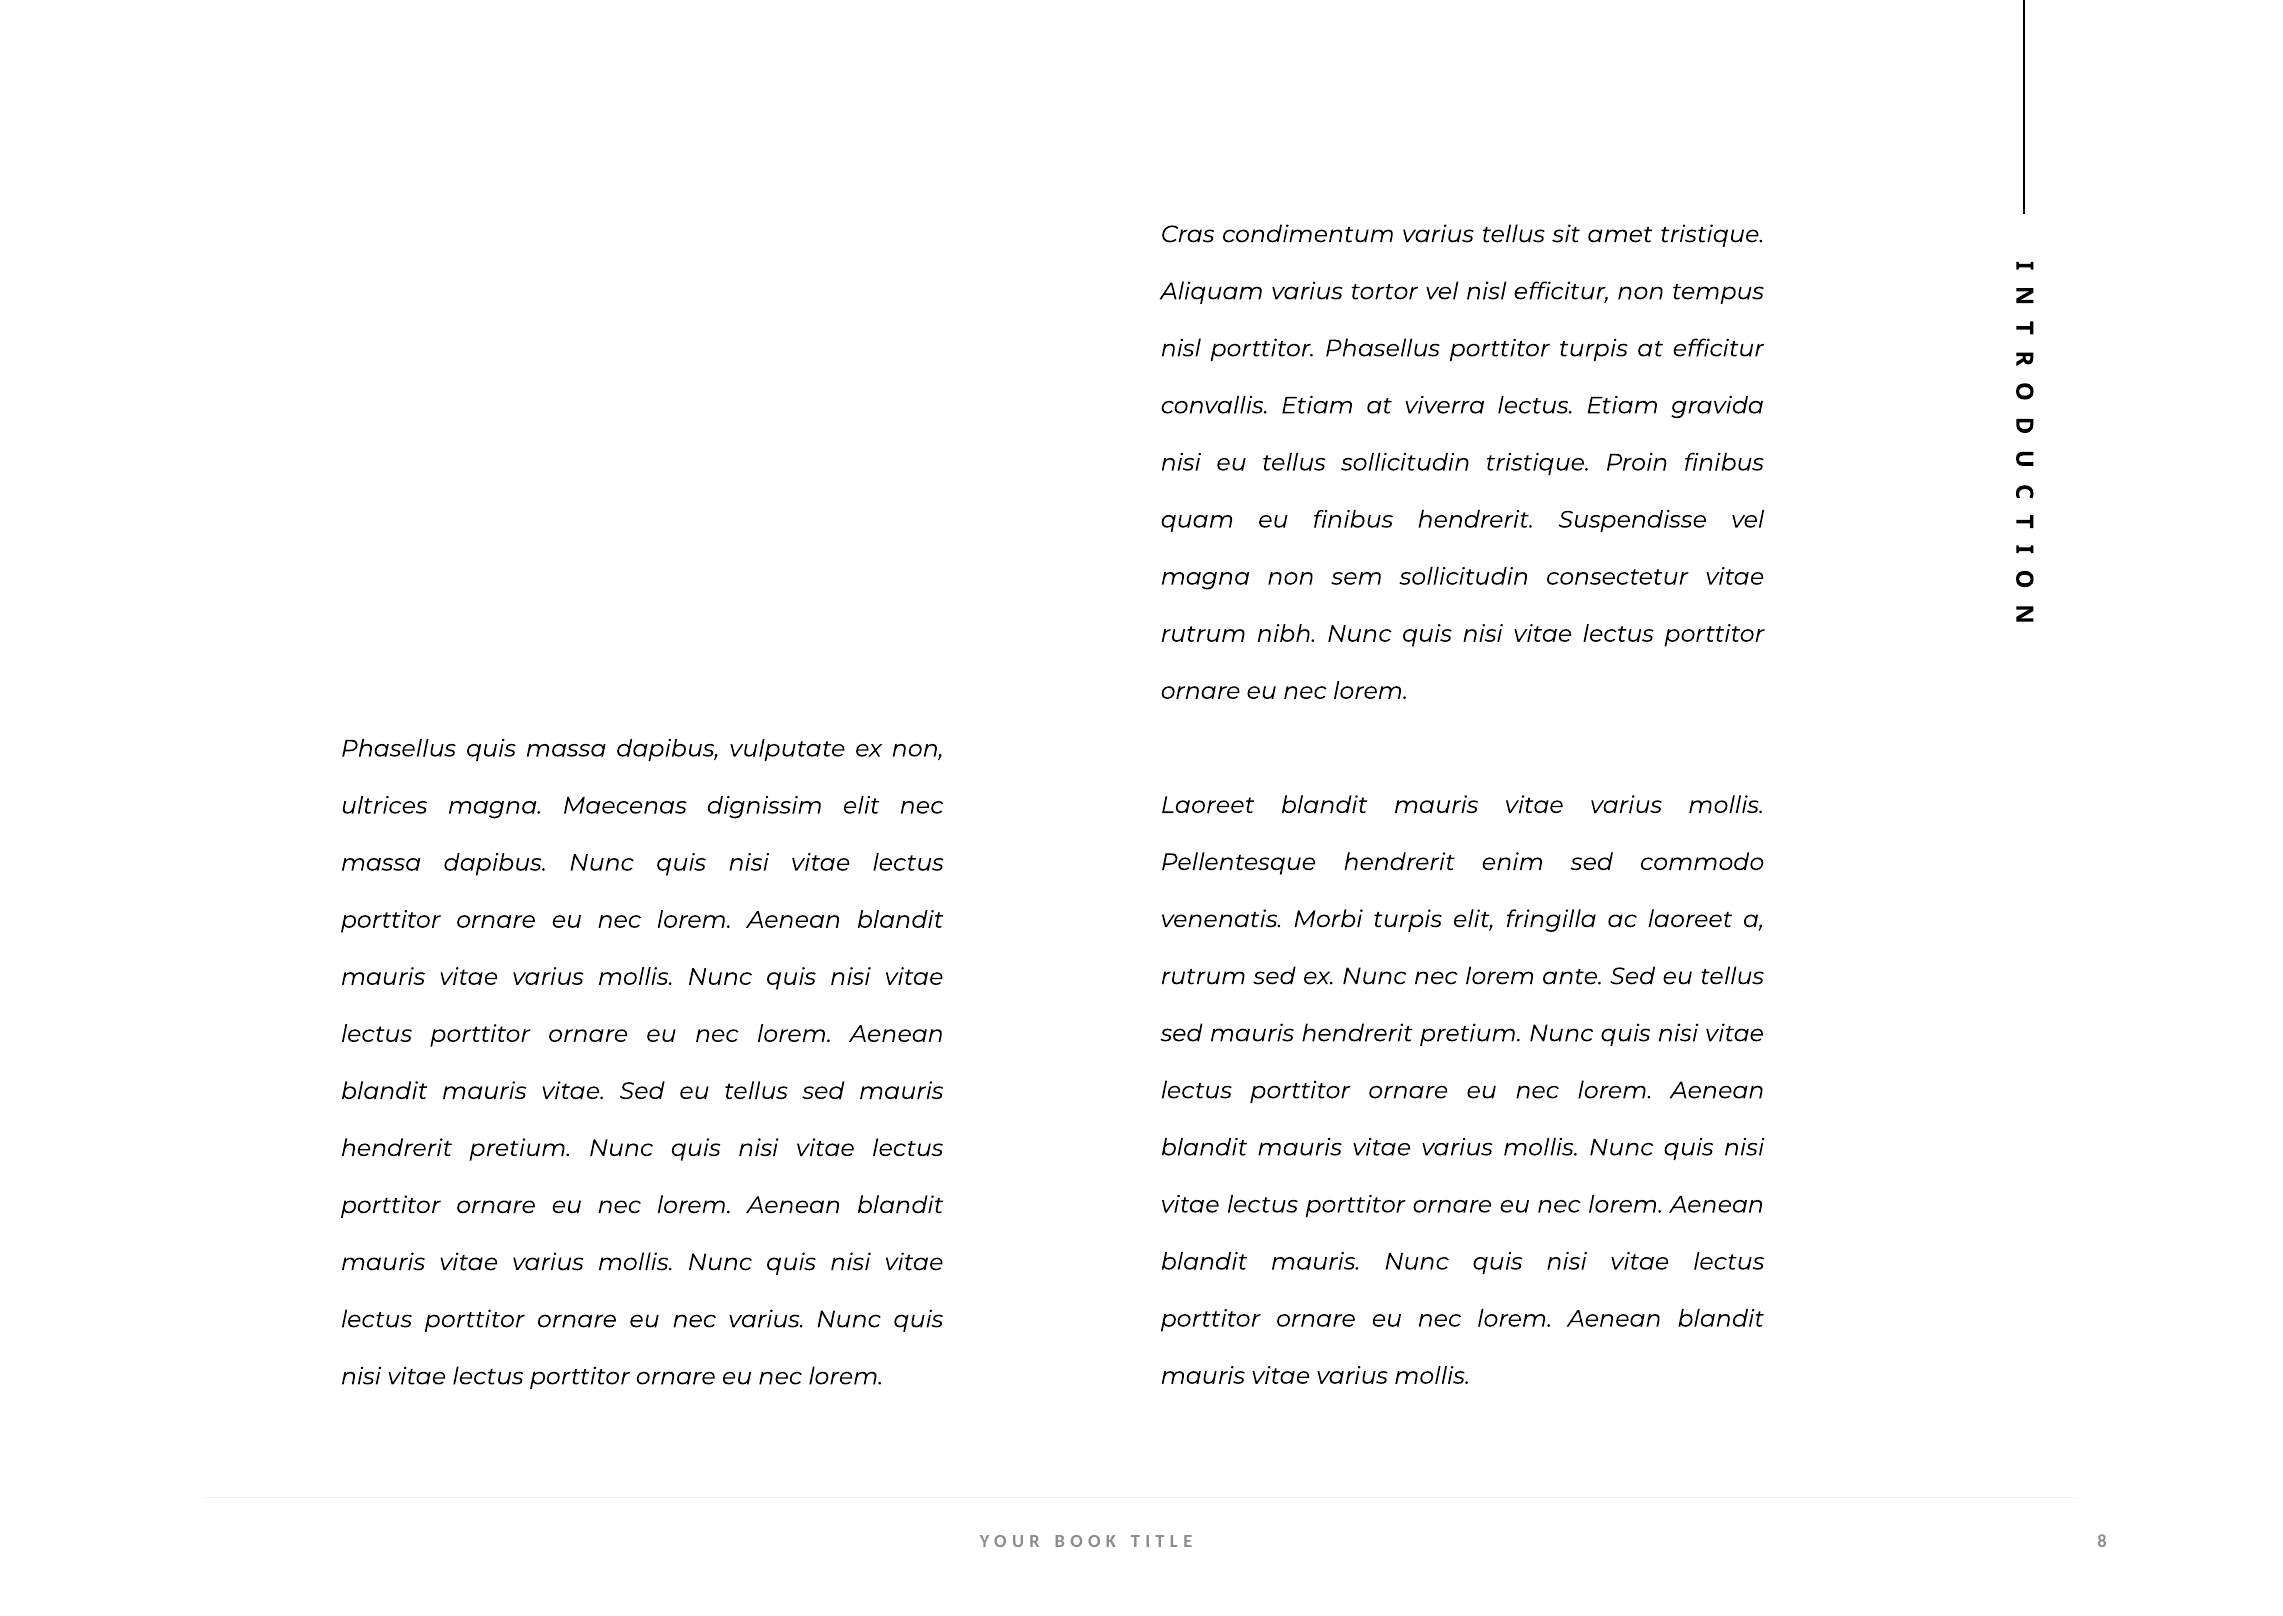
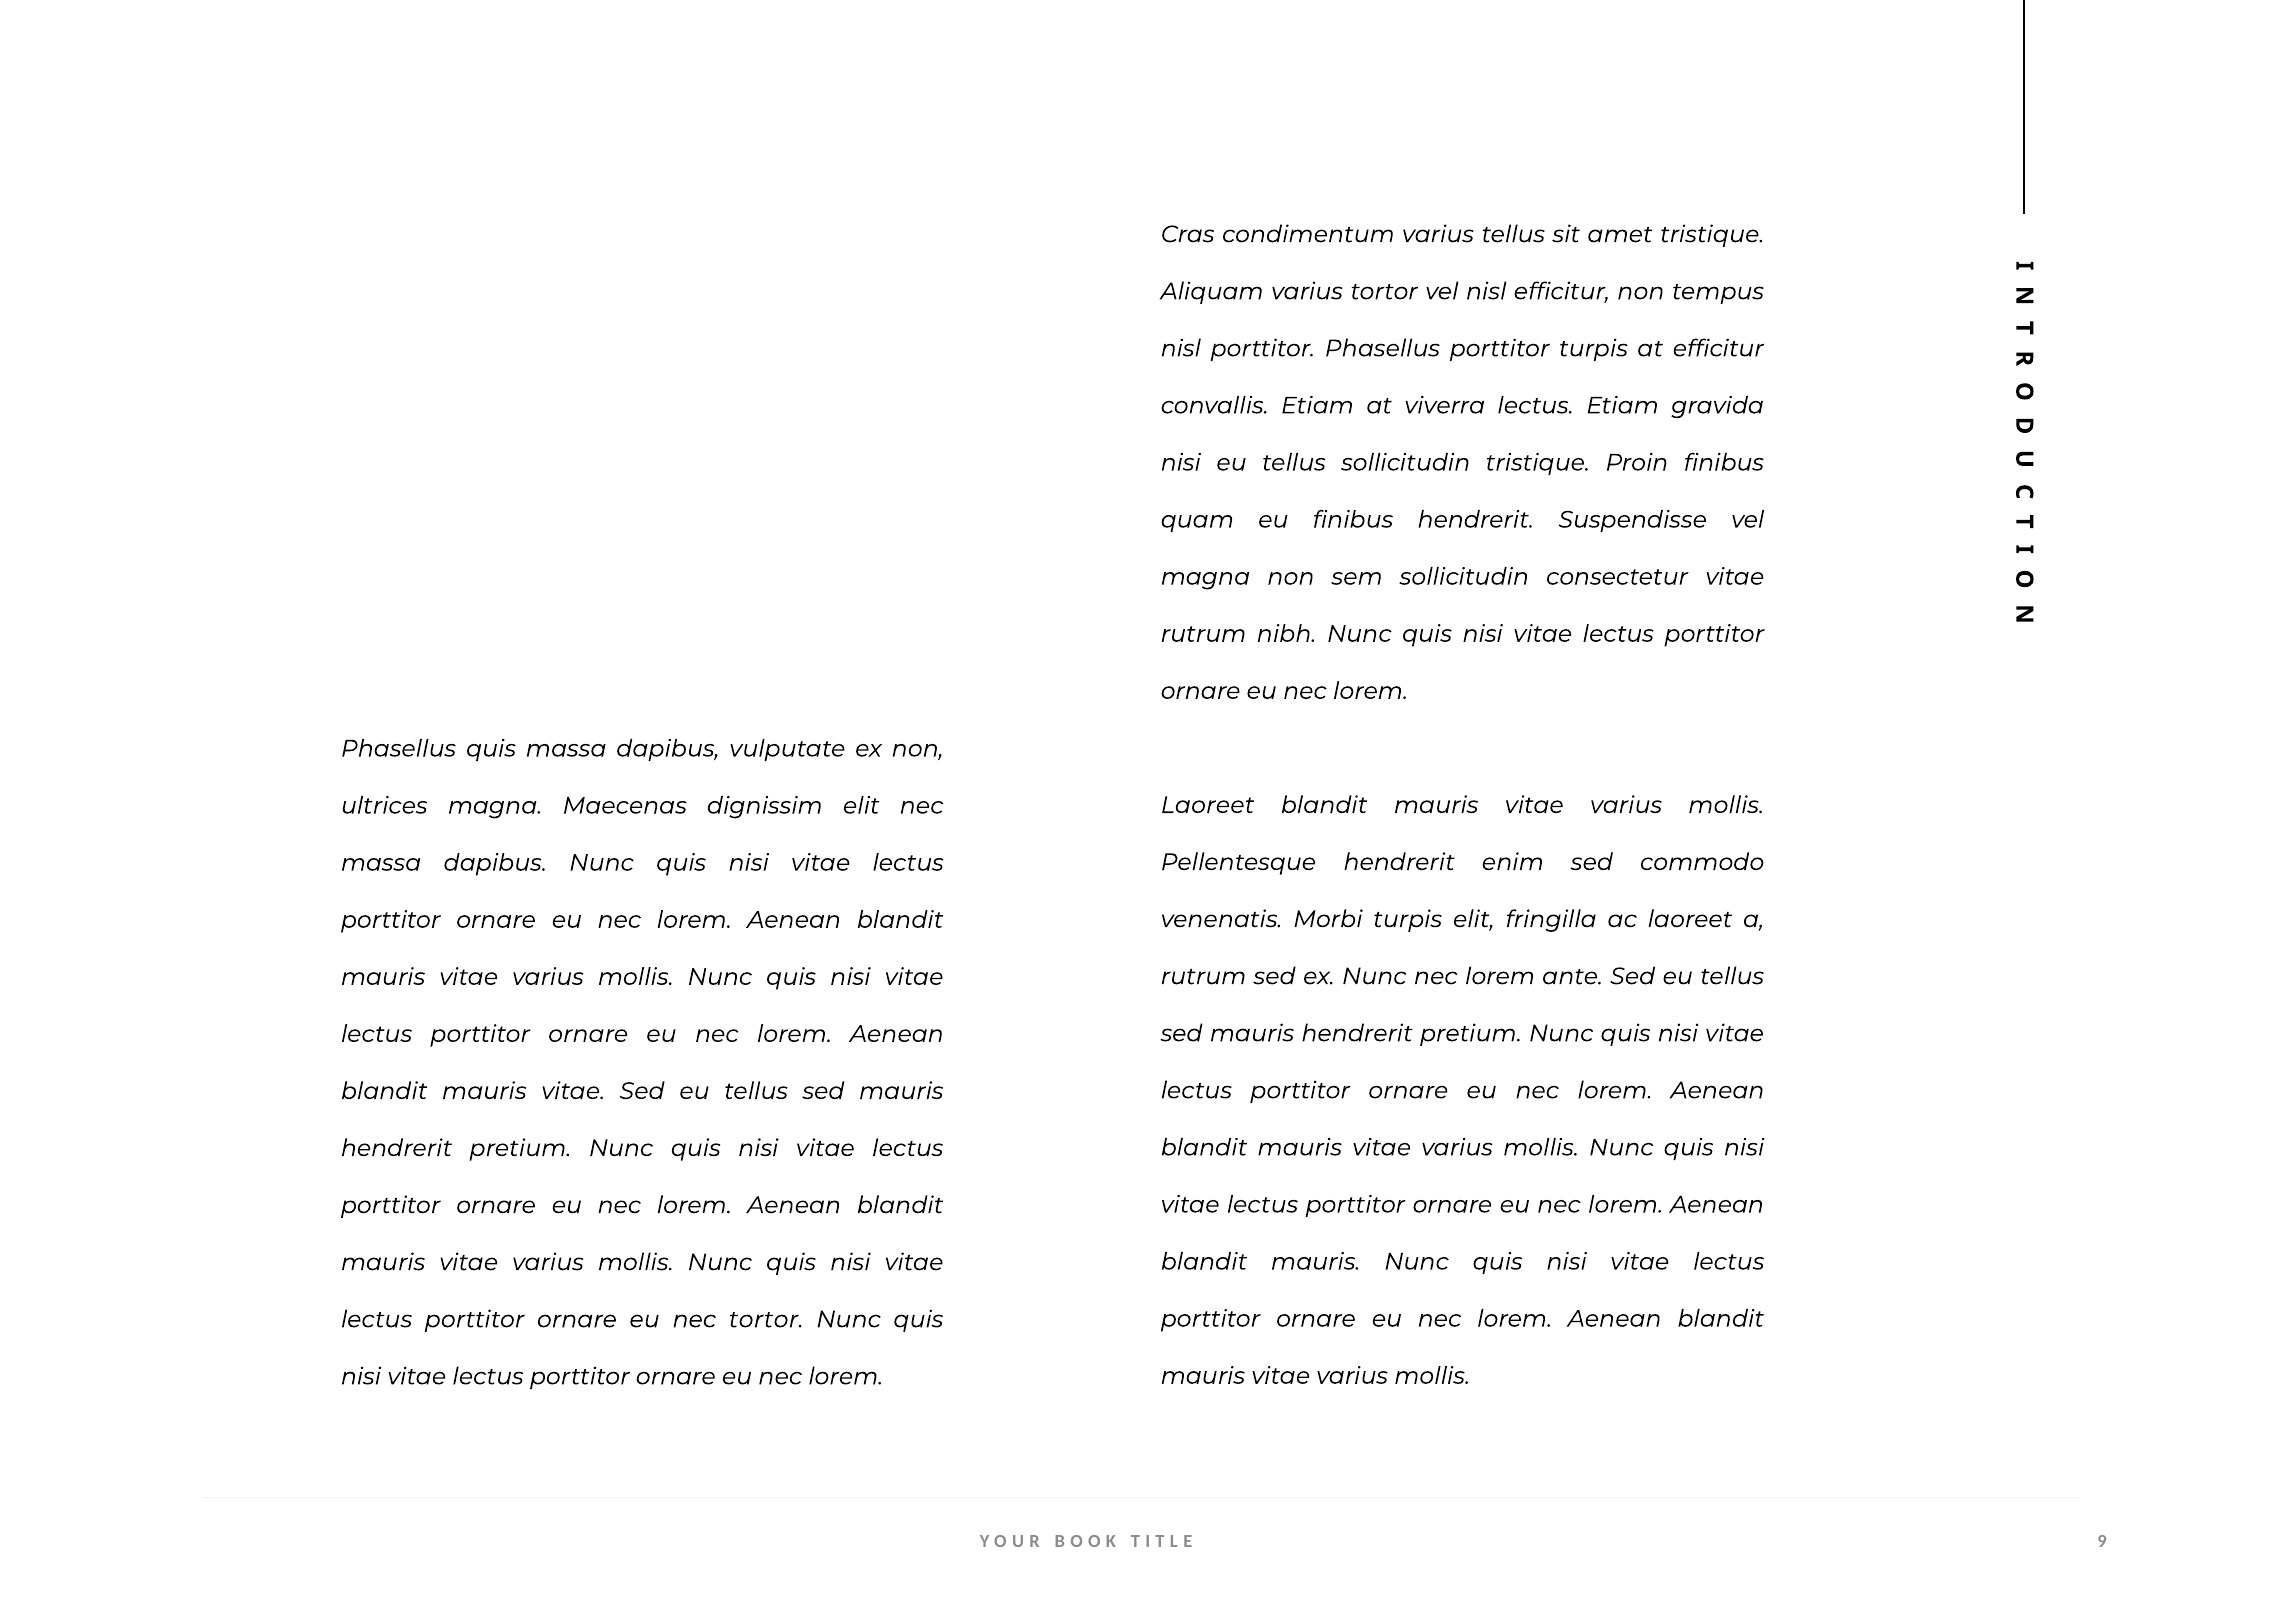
nec varius: varius -> tortor (766, 1319)
8: 8 -> 9 (2102, 1541)
